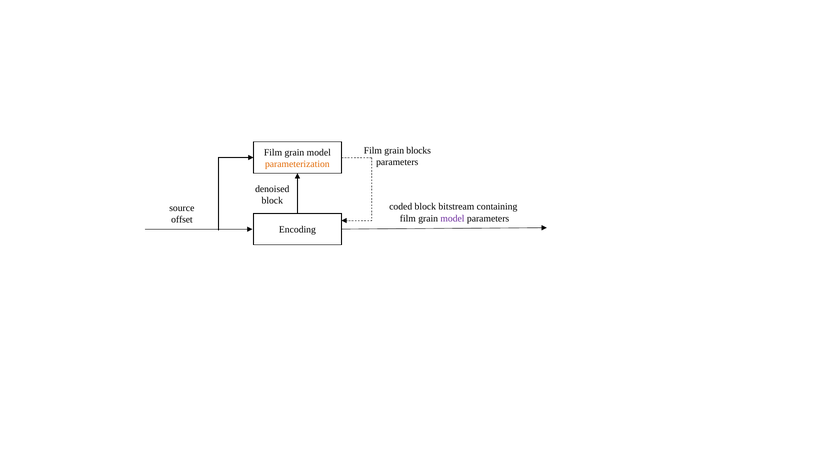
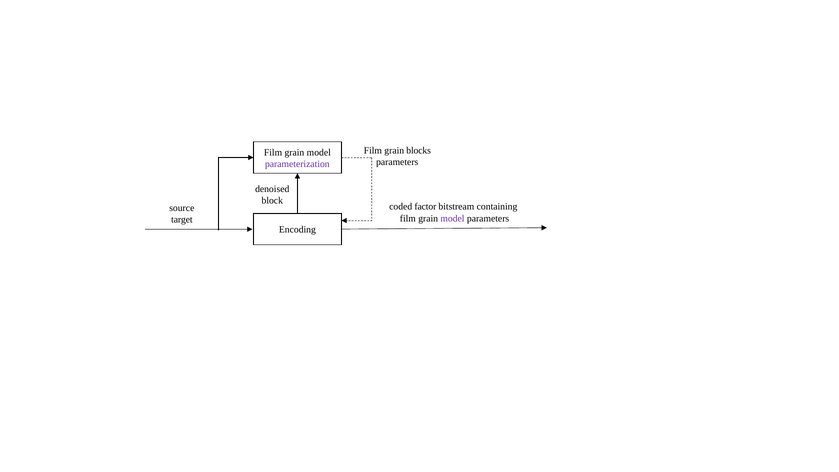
parameterization colour: orange -> purple (297, 164)
coded block: block -> factor (425, 207)
offset: offset -> target (182, 220)
